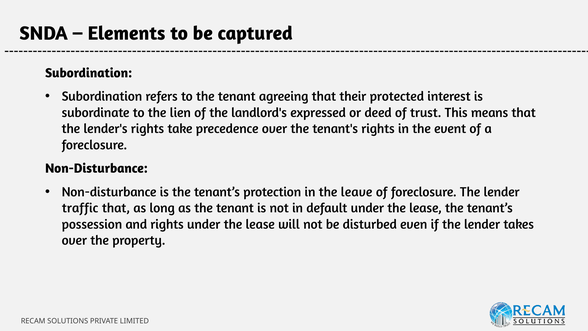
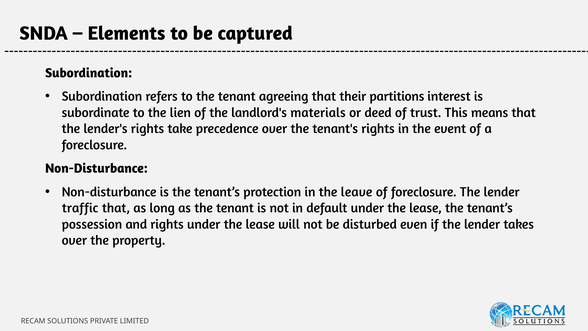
protected: protected -> partitions (397, 96)
expressed: expressed -> materials (318, 113)
